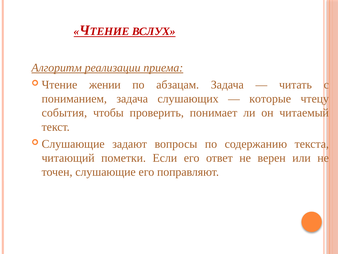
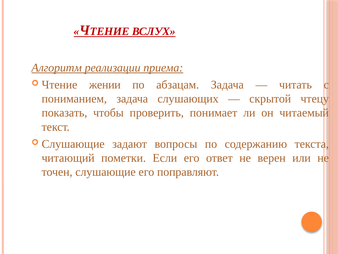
которые: которые -> скрытой (270, 99)
события: события -> показать (64, 113)
